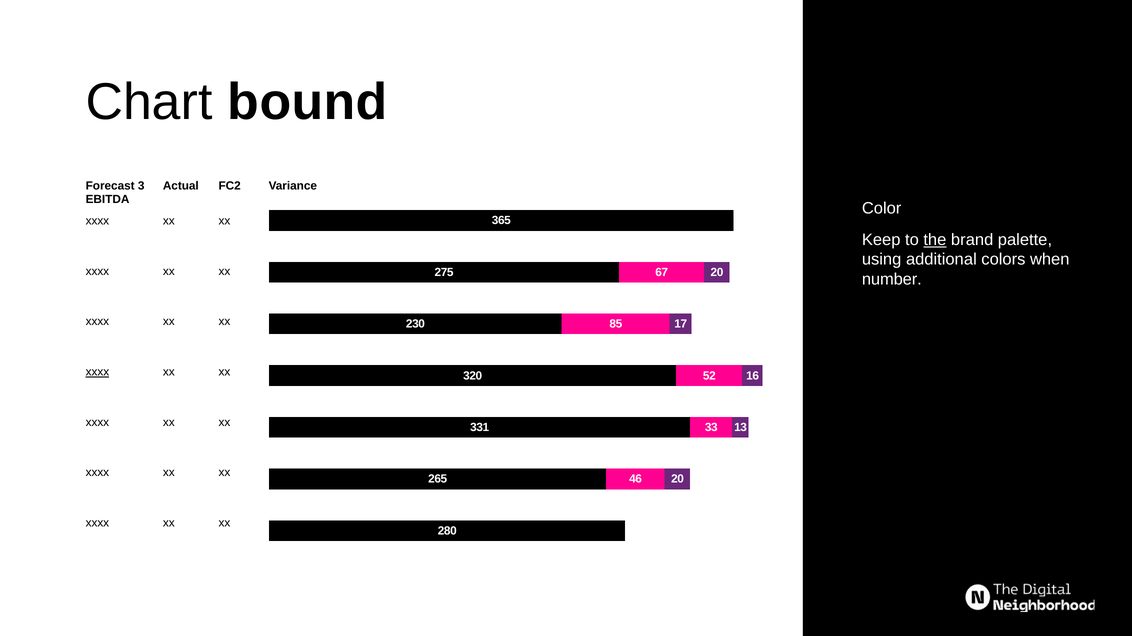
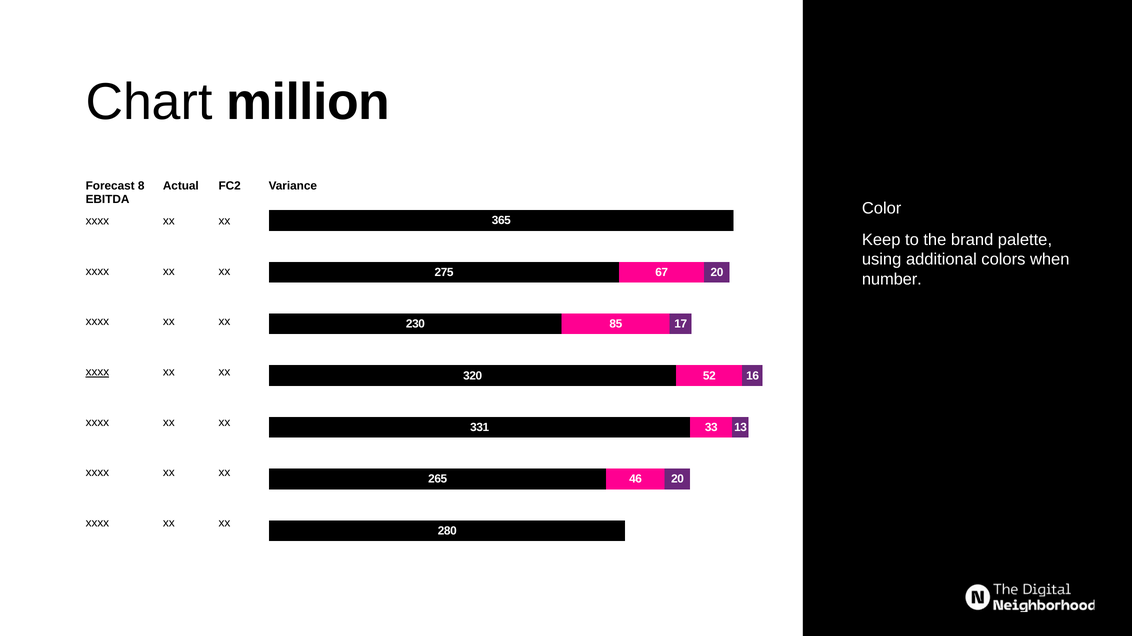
bound: bound -> million (308, 102)
3: 3 -> 8 (141, 186)
the underline: present -> none (935, 240)
